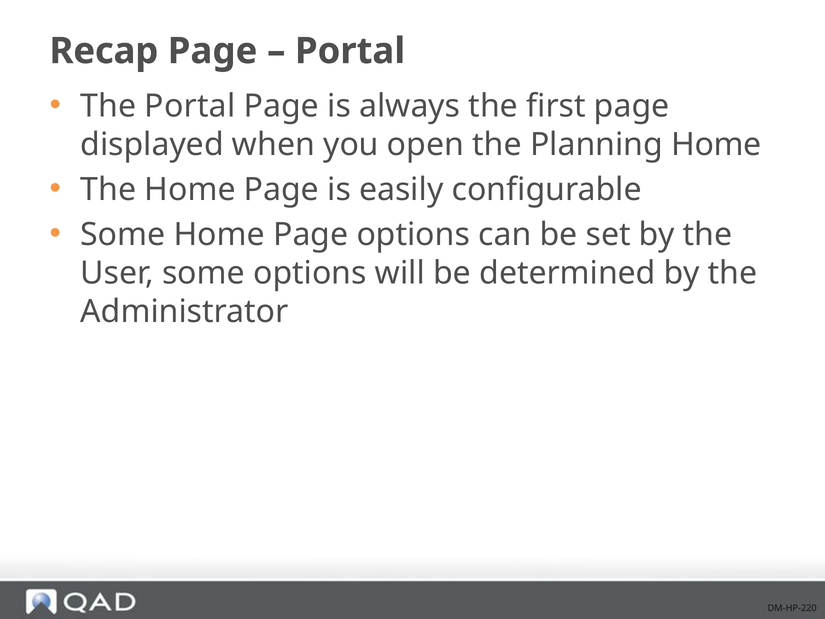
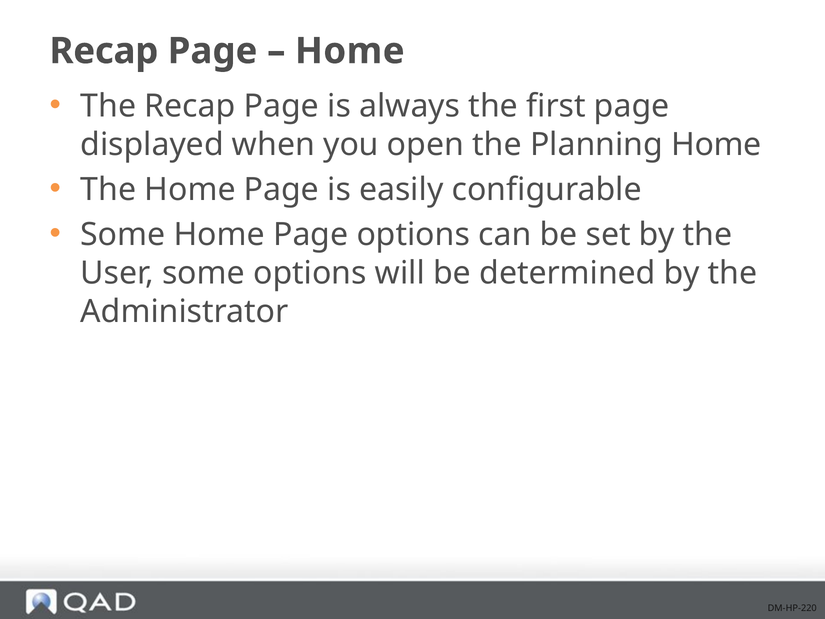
Portal: Portal -> Home (350, 51)
The Portal: Portal -> Recap (190, 106)
